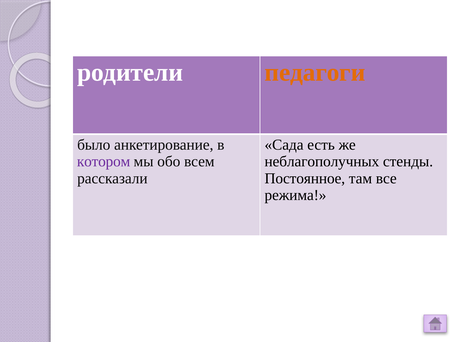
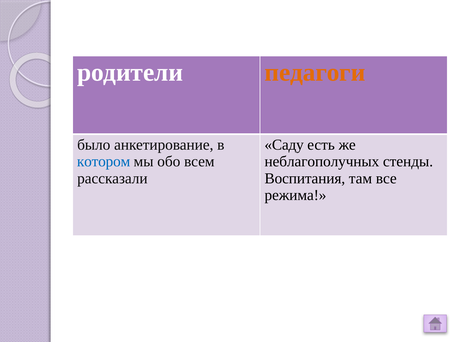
Сада: Сада -> Саду (284, 145)
котором colour: purple -> blue (104, 162)
Постоянное: Постоянное -> Воспитания (305, 179)
